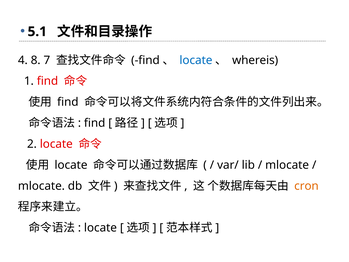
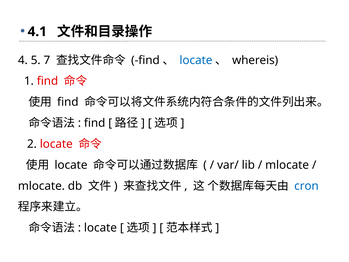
5.1: 5.1 -> 4.1 (37, 32)
8: 8 -> 5 (36, 60)
cron colour: orange -> blue (306, 186)
